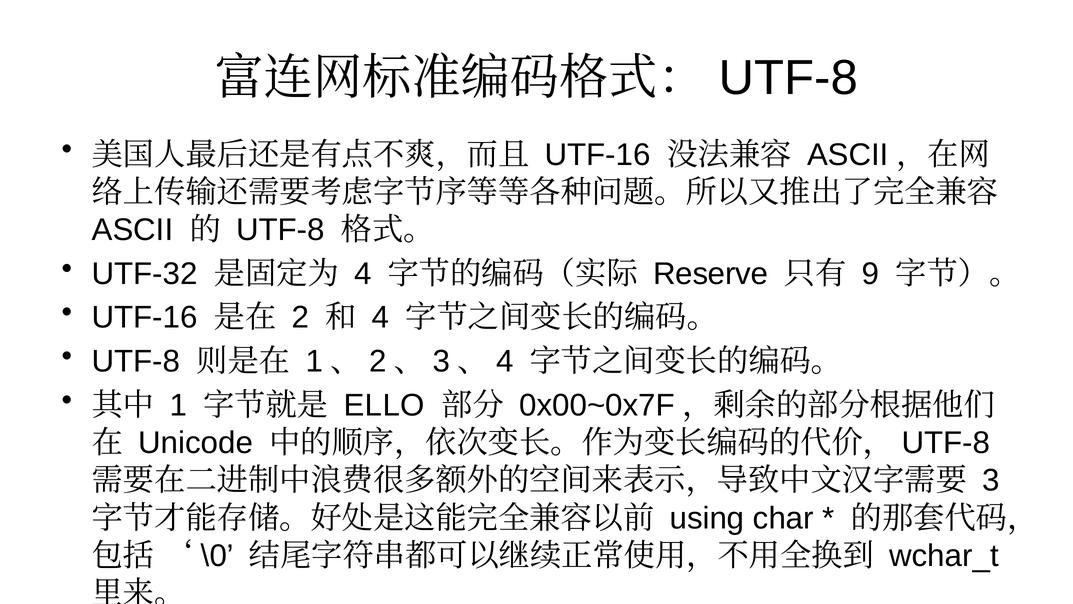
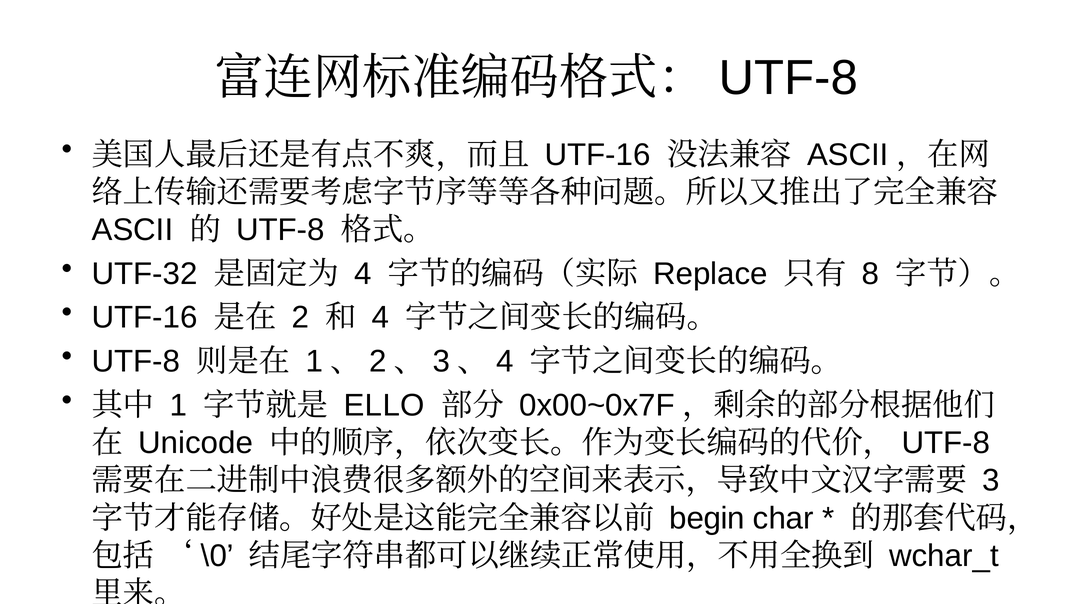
Reserve: Reserve -> Replace (710, 274)
9: 9 -> 8 (871, 274)
using: using -> begin (707, 518)
